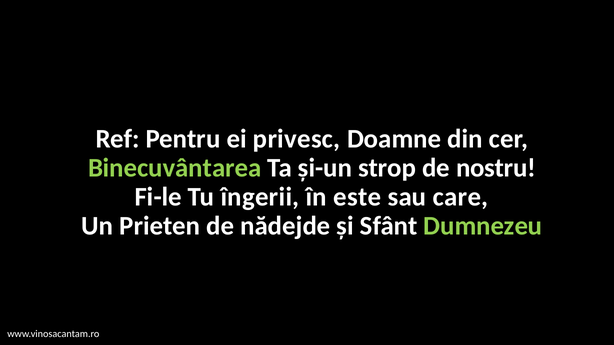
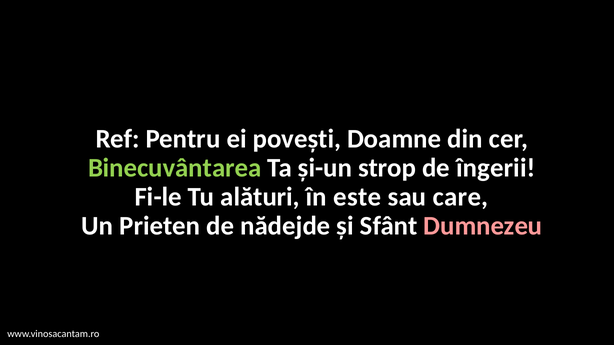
privesc: privesc -> povești (297, 139)
nostru: nostru -> îngerii (496, 168)
îngerii: îngerii -> alături (260, 197)
Dumnezeu colour: light green -> pink (483, 226)
